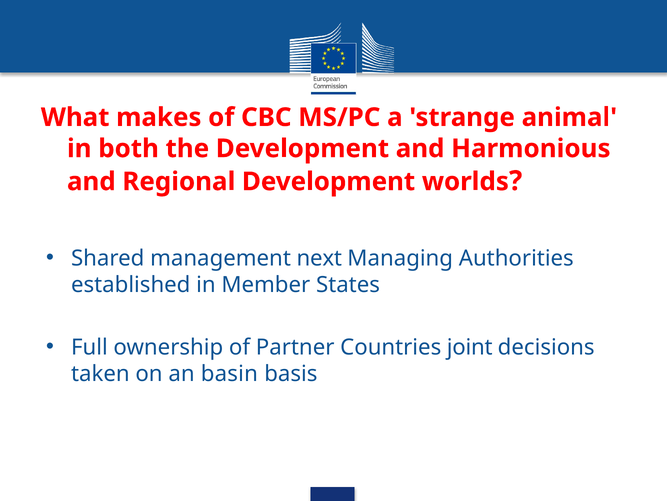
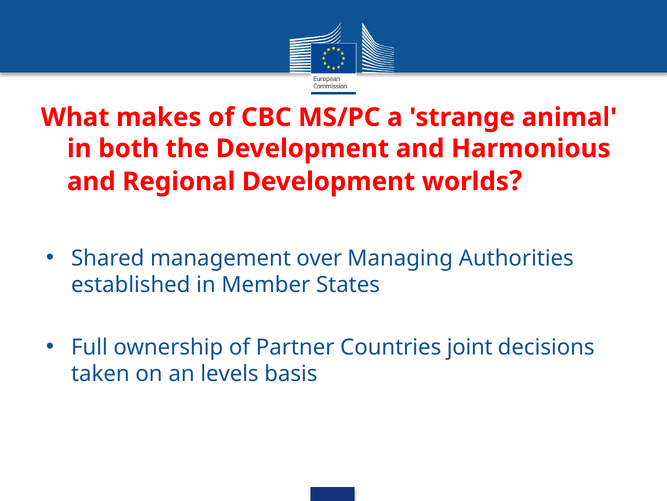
next: next -> over (319, 258)
basin: basin -> levels (229, 373)
